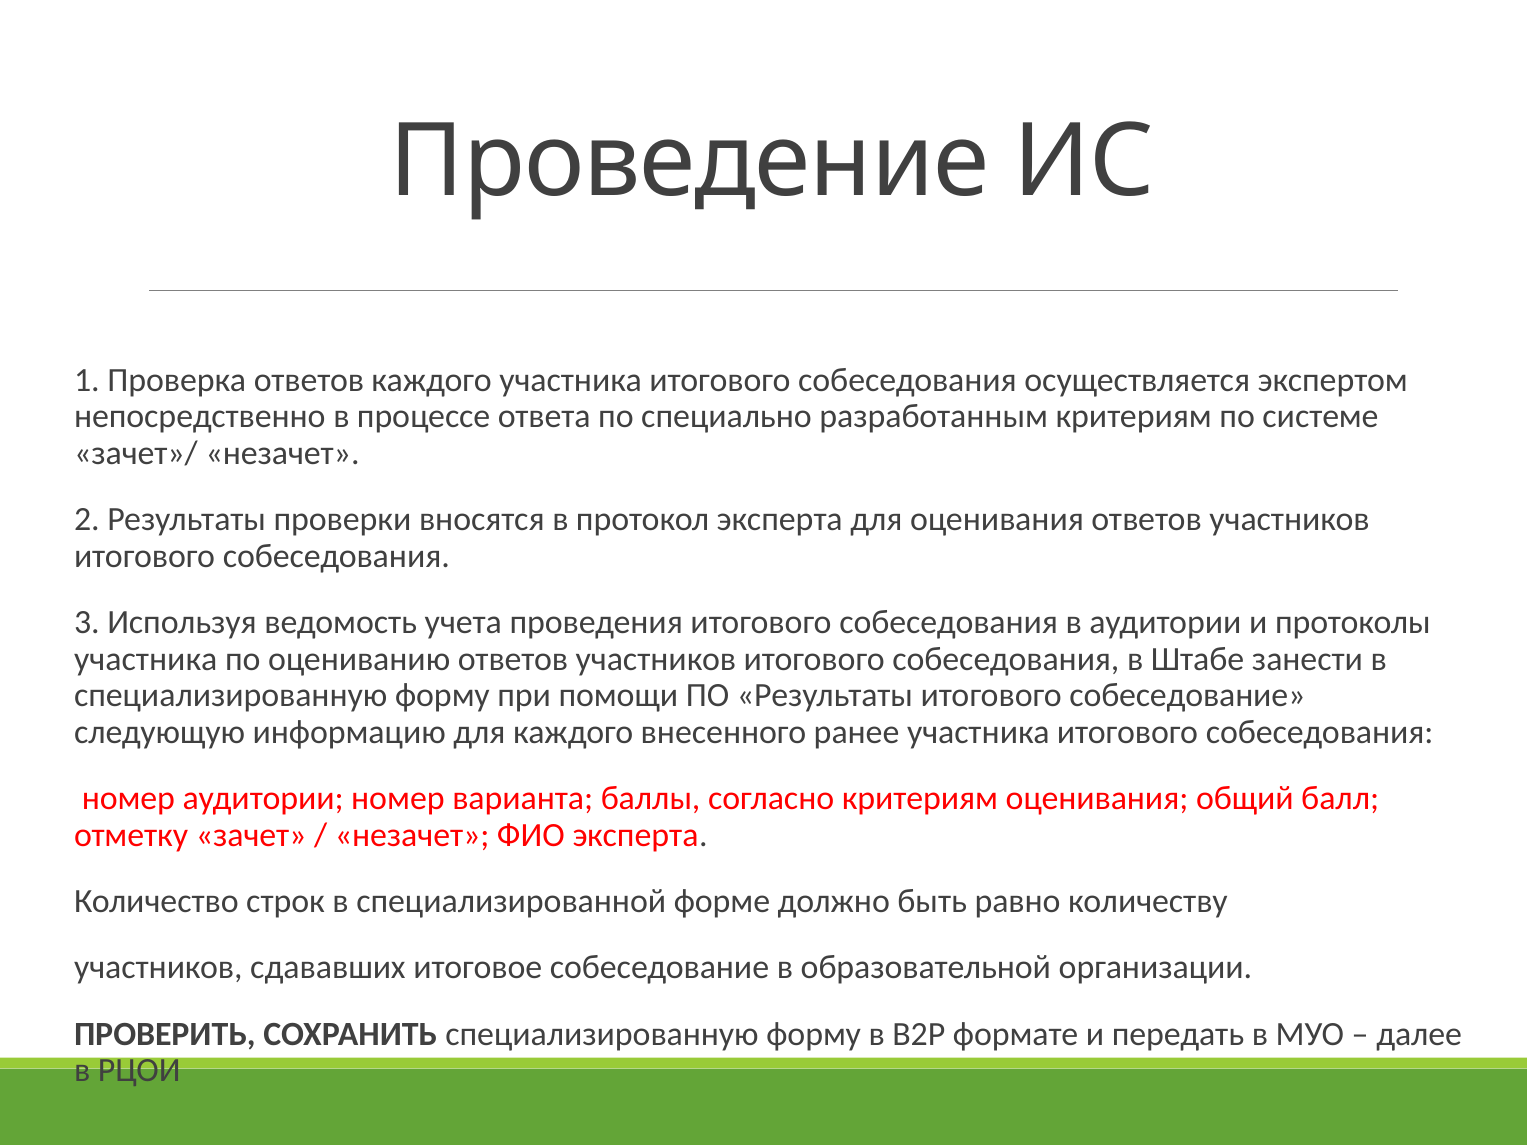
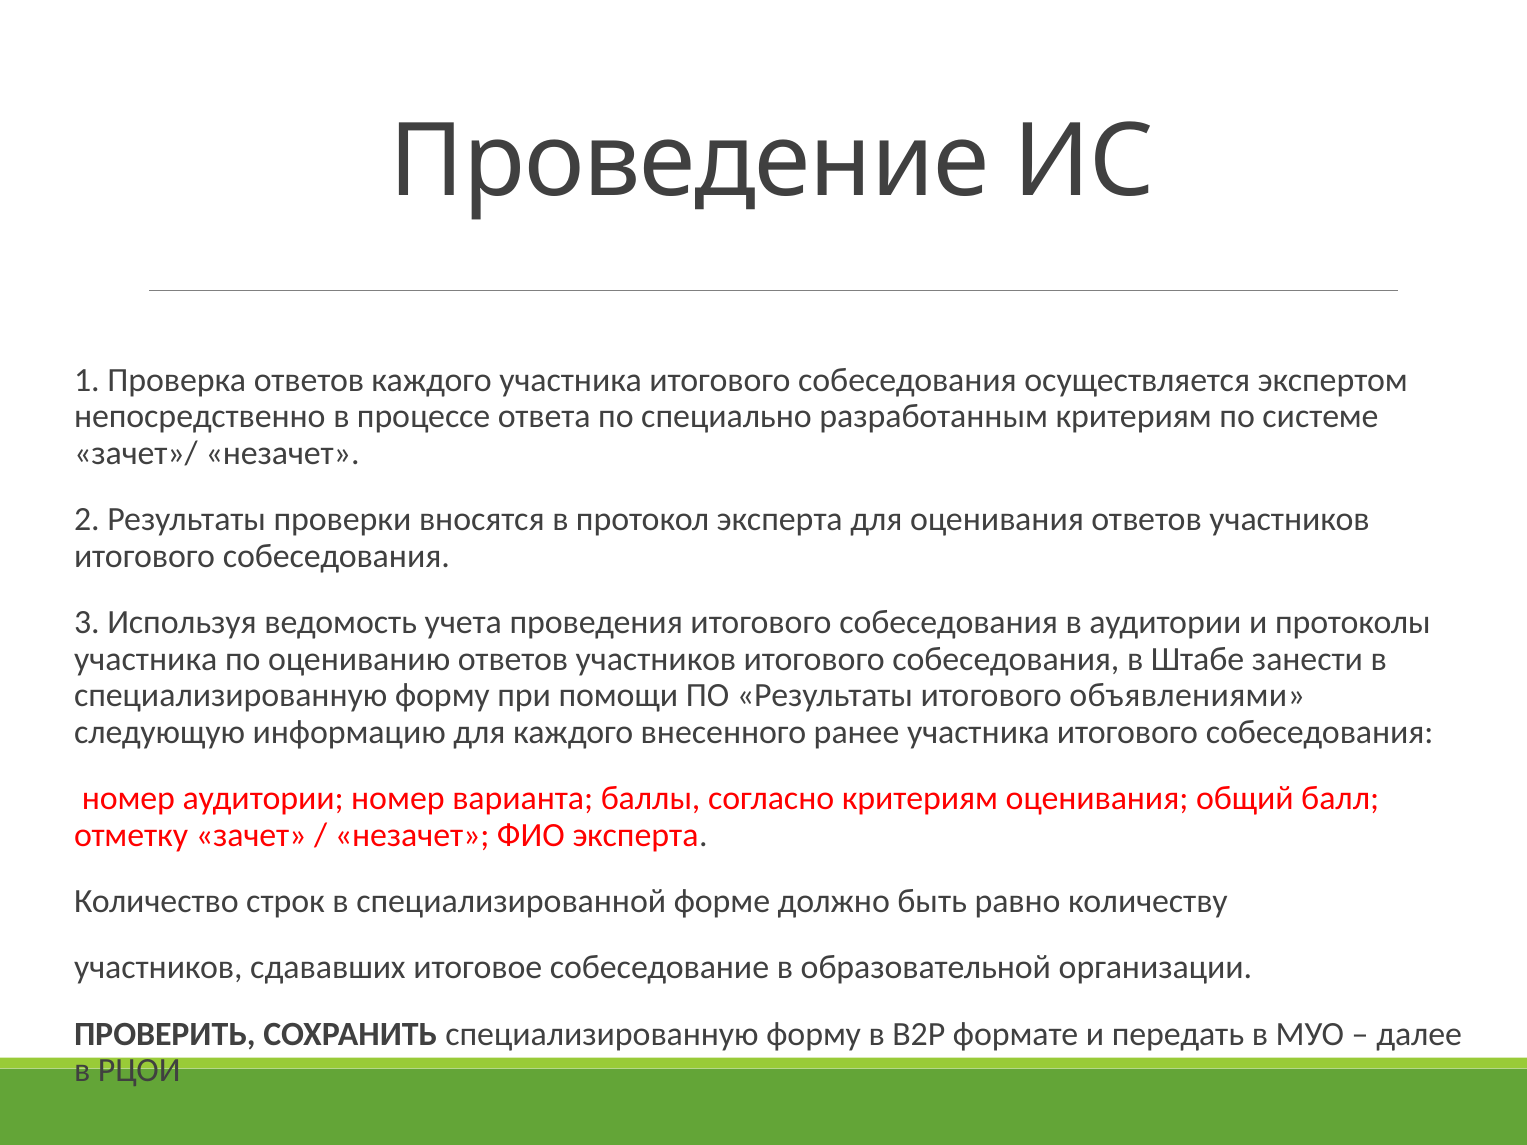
итогового собеседование: собеседование -> объявлениями (1187, 696)
